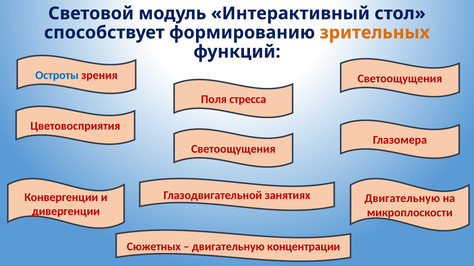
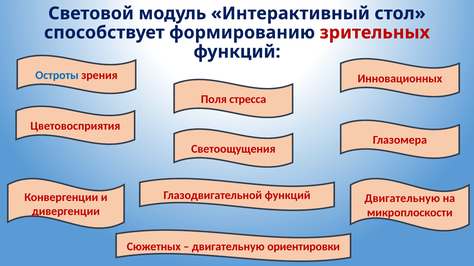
зрительных colour: orange -> red (375, 33)
Светоощущения: Светоощущения -> Инновационных (400, 79)
Глазодвигательной занятиях: занятиях -> функций (288, 196)
концентрации: концентрации -> ориентировки (304, 247)
